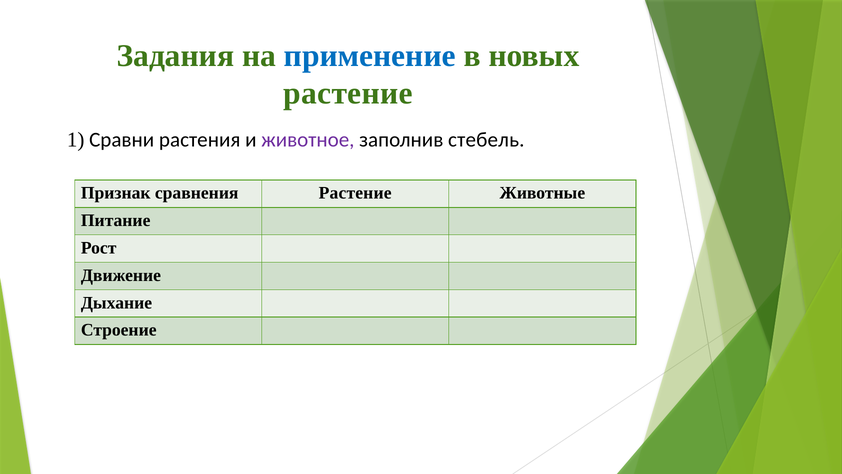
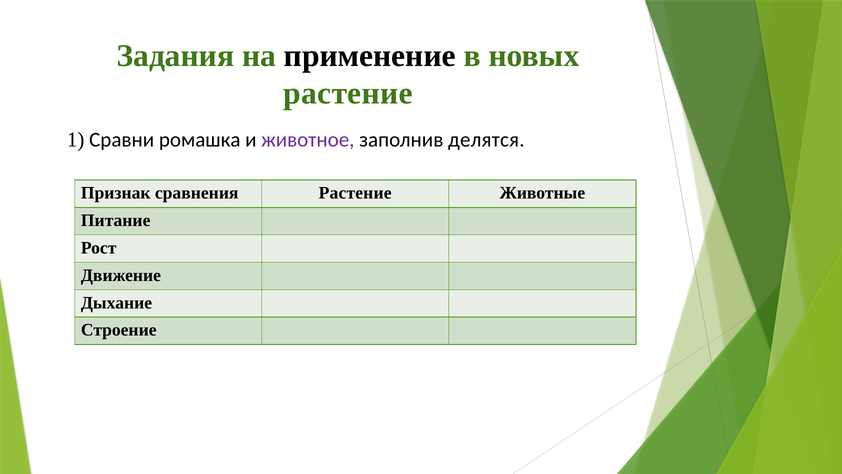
применение colour: blue -> black (370, 56)
растения: растения -> ромашка (200, 140)
стебель: стебель -> делятся (486, 140)
